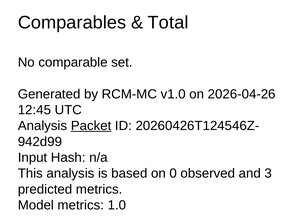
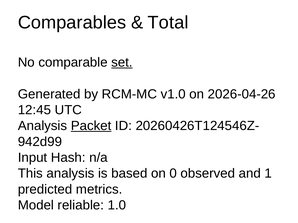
set underline: none -> present (122, 62)
3: 3 -> 1 (268, 174)
Model metrics: metrics -> reliable (81, 206)
